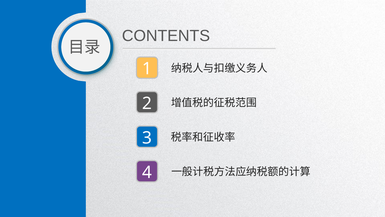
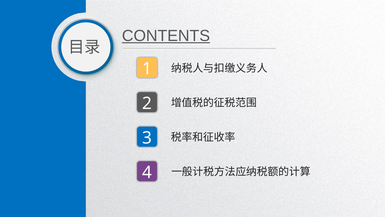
CONTENTS underline: none -> present (166, 36)
